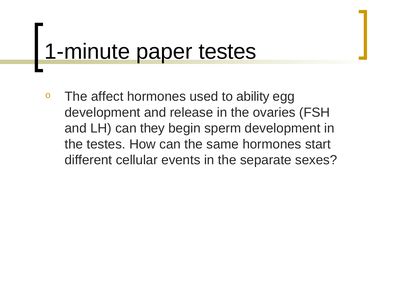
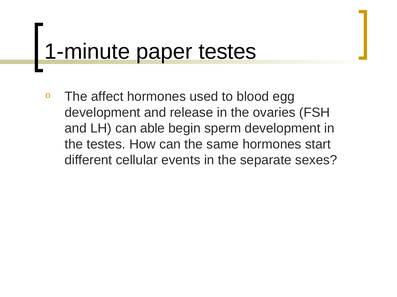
ability: ability -> blood (253, 97)
they: they -> able (153, 129)
